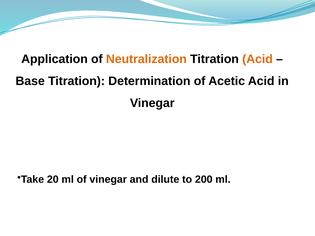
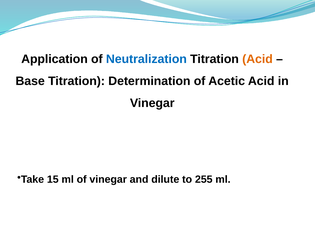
Neutralization colour: orange -> blue (146, 59)
20: 20 -> 15 (53, 180)
200: 200 -> 255 (204, 180)
